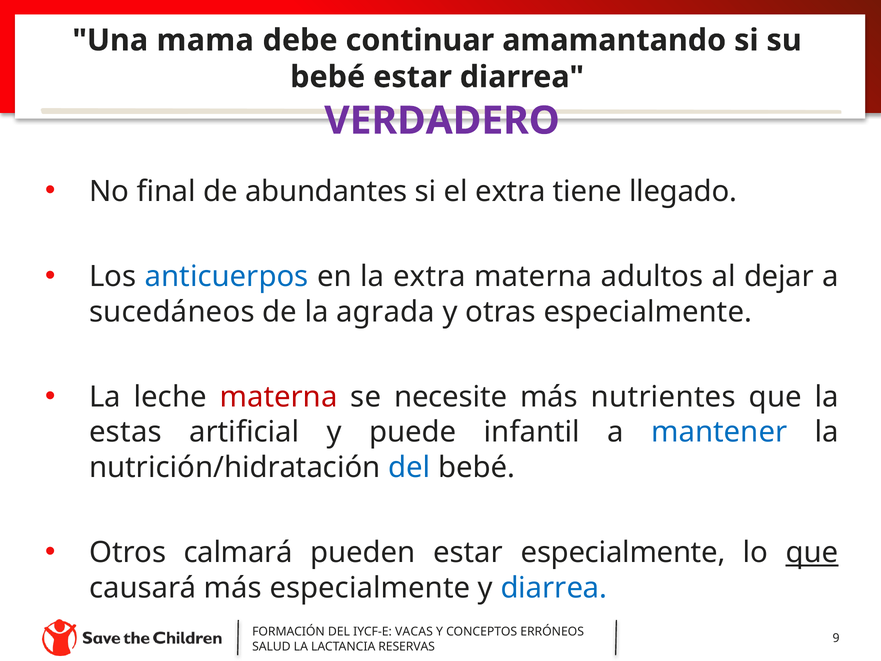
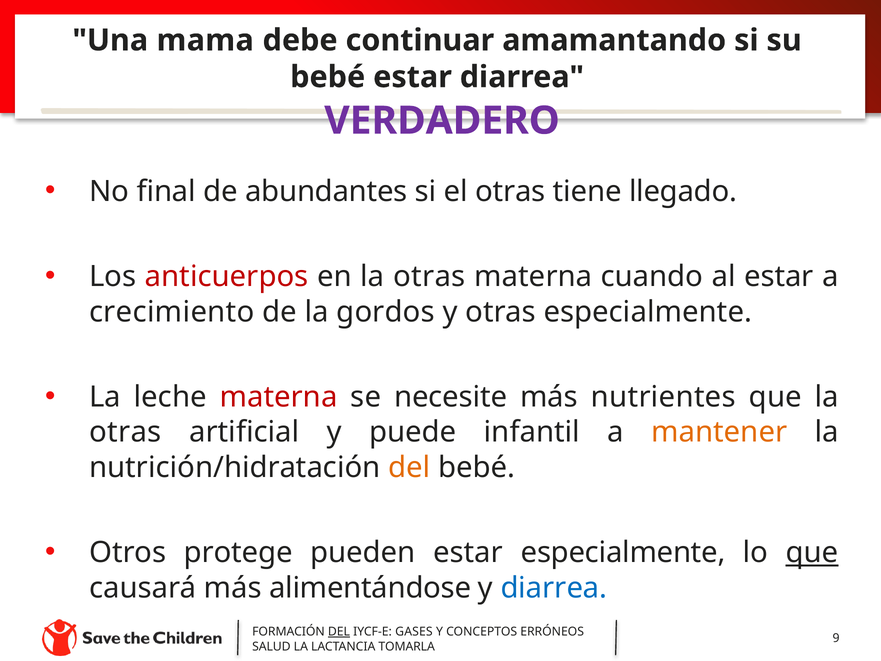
el extra: extra -> otras (510, 191)
anticuerpos colour: blue -> red (227, 276)
en la extra: extra -> otras (429, 276)
adultos: adultos -> cuando (652, 276)
al dejar: dejar -> estar (779, 276)
sucedáneos: sucedáneos -> crecimiento (172, 312)
agrada: agrada -> gordos (386, 312)
estas: estas -> otras (125, 432)
mantener colour: blue -> orange (719, 432)
del colour: blue -> orange (409, 467)
calmará: calmará -> protege (238, 553)
más especialmente: especialmente -> alimentándose (370, 588)
DEL underline: none -> present (339, 632)
VACAS: VACAS -> GASES (414, 632)
RESERVAS: RESERVAS -> TOMARLA (407, 646)
